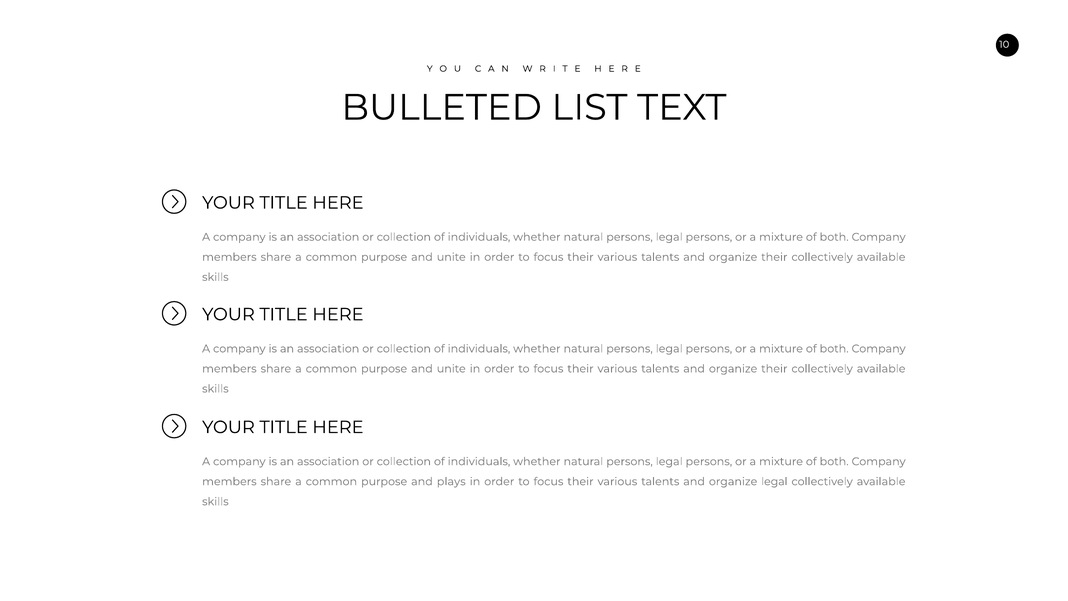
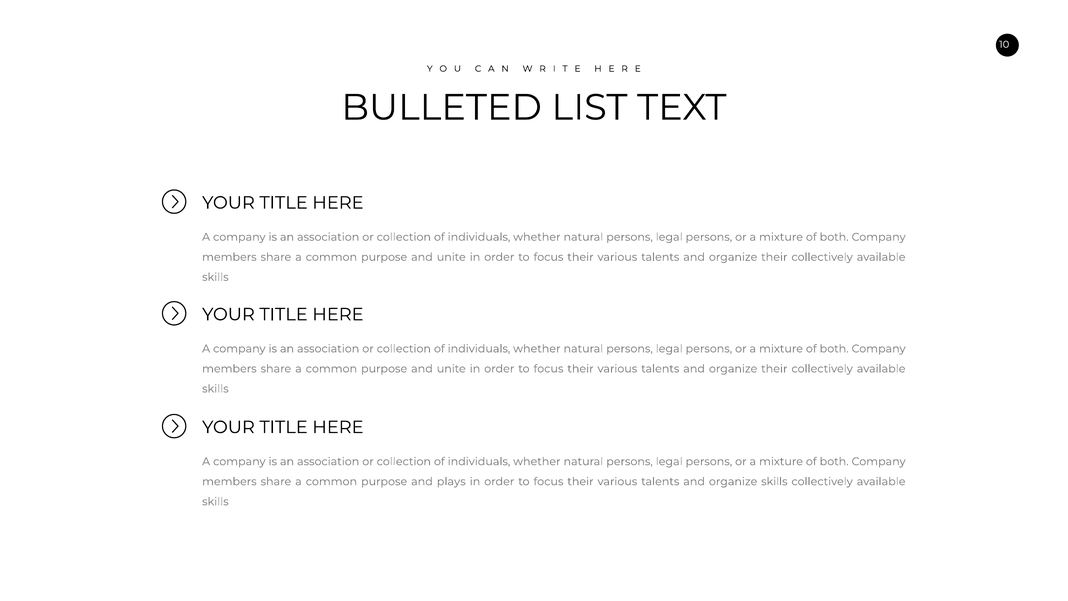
organize legal: legal -> skills (774, 481)
